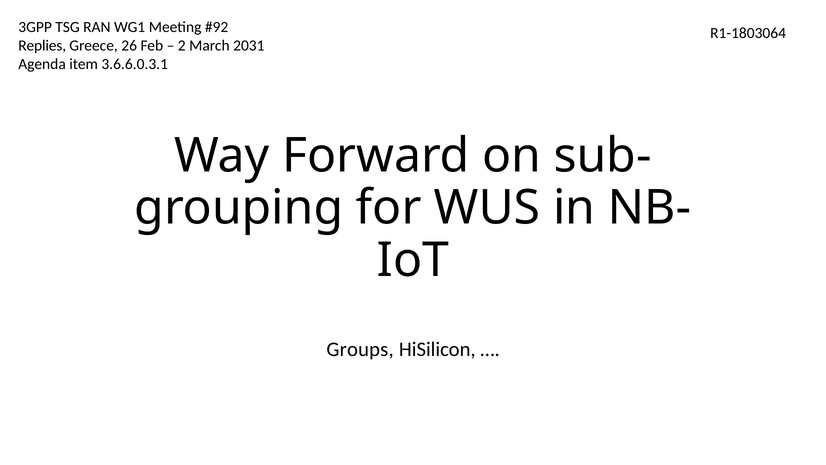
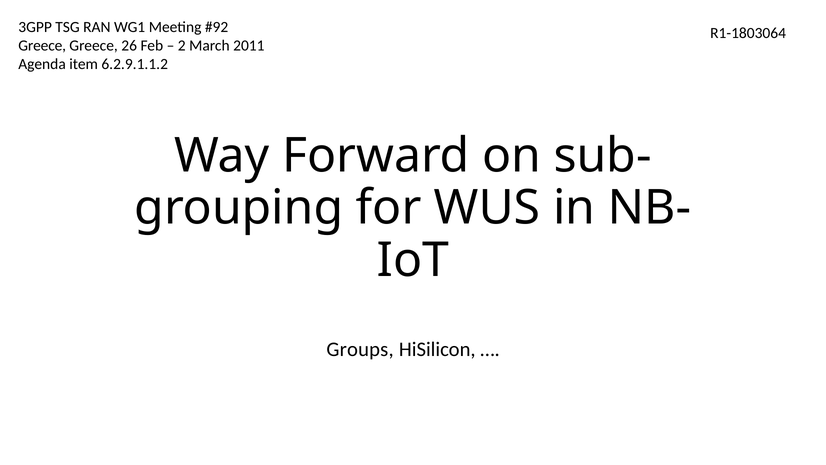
Replies: Replies -> Greece (42, 45)
2031: 2031 -> 2011 (249, 45)
3.6.6.0.3.1: 3.6.6.0.3.1 -> 6.2.9.1.1.2 (135, 64)
